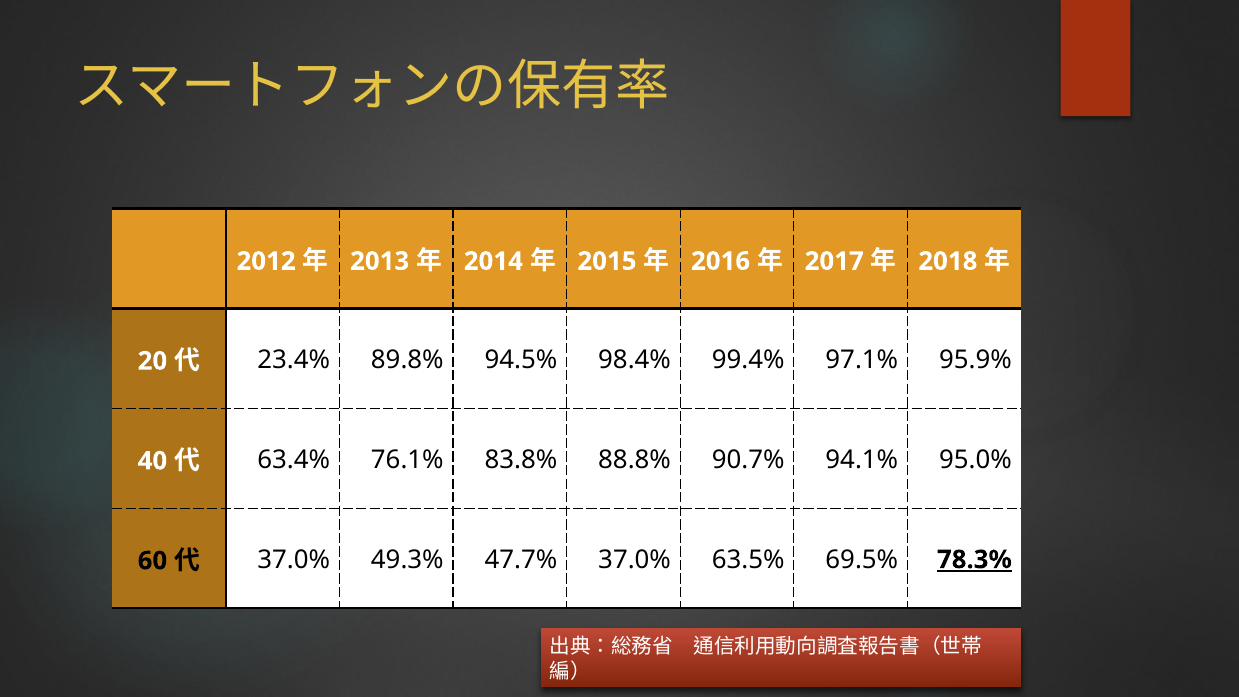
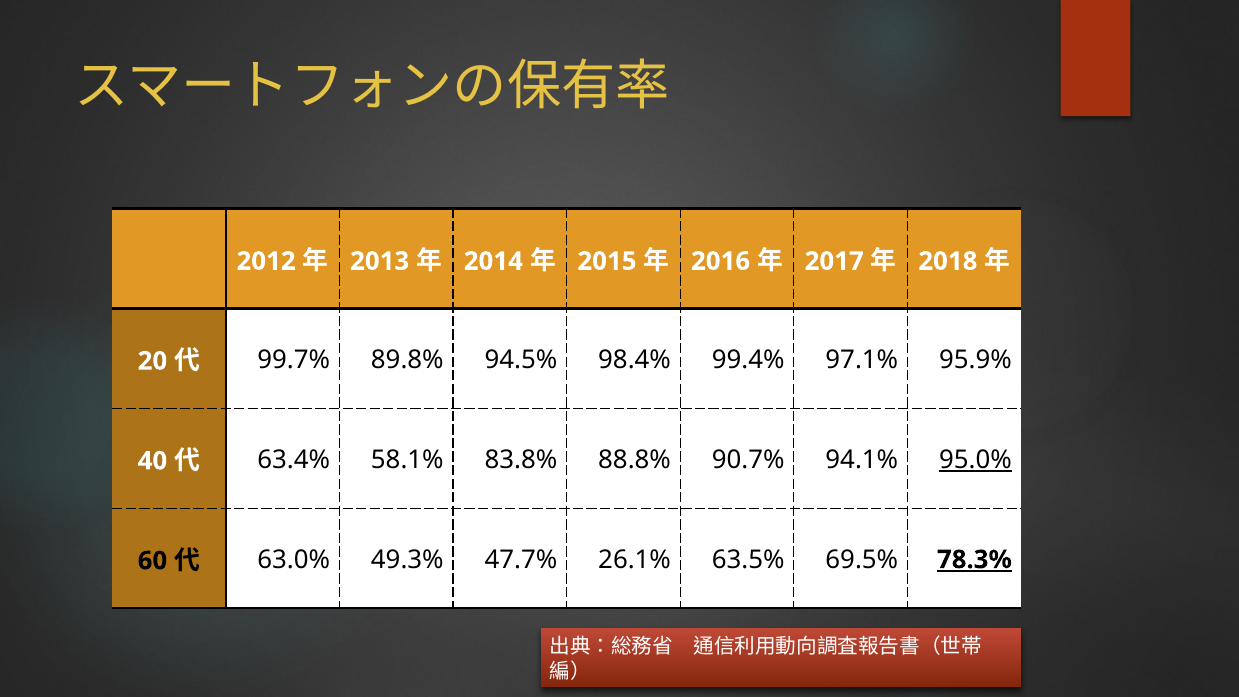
23.4%: 23.4% -> 99.7% (294, 360)
76.1%: 76.1% -> 58.1% (407, 460)
95.0% underline: none -> present (975, 460)
37.0%: 37.0% -> 63.0% (294, 560)
47.7% 37.0%: 37.0% -> 26.1% (635, 560)
